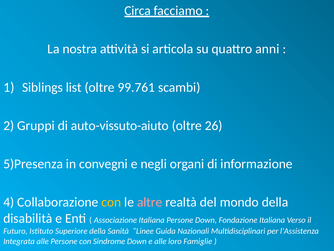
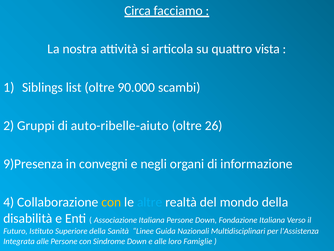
anni: anni -> vista (267, 49)
99.761: 99.761 -> 90.000 (136, 87)
auto-vissuto-aiuto: auto-vissuto-aiuto -> auto-ribelle-aiuto (120, 125)
5)Presenza: 5)Presenza -> 9)Presenza (33, 164)
altre colour: pink -> light blue (150, 202)
